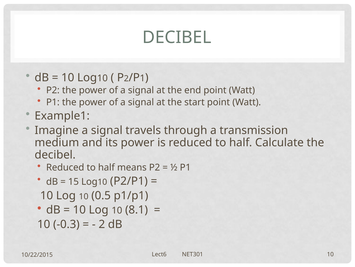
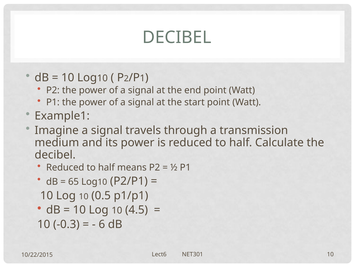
15: 15 -> 65 (73, 181)
8.1: 8.1 -> 4.5 (137, 209)
2: 2 -> 6 (102, 224)
